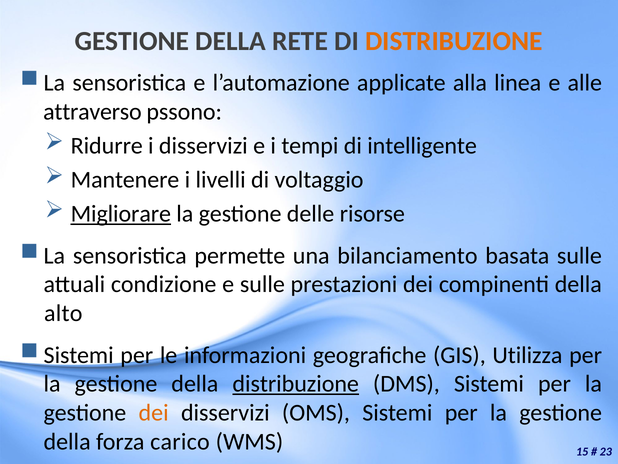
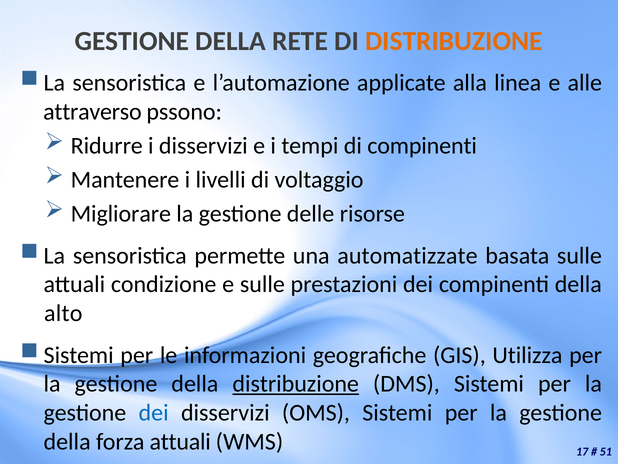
di intelligente: intelligente -> compinenti (422, 146)
Migliorare underline: present -> none (121, 214)
bilanciamento: bilanciamento -> automatizzate (407, 255)
dei colour: orange -> blue (154, 412)
forza carico: carico -> attuali (180, 441)
15: 15 -> 17 (582, 451)
23: 23 -> 51 (606, 451)
